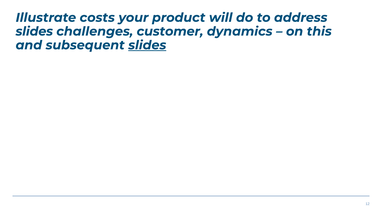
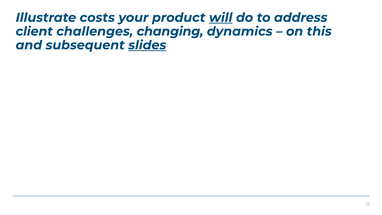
will underline: none -> present (221, 18)
slides: slides -> client (34, 31)
customer: customer -> changing (170, 31)
